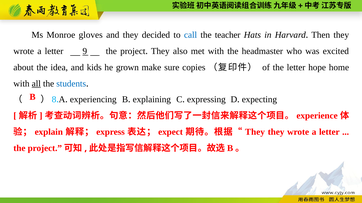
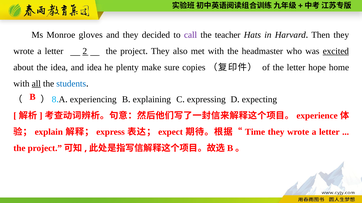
call colour: blue -> purple (191, 35)
9: 9 -> 2 (85, 51)
excited underline: none -> present (336, 51)
and kids: kids -> idea (94, 68)
grown: grown -> plenty (127, 68)
They: They -> Time (255, 132)
